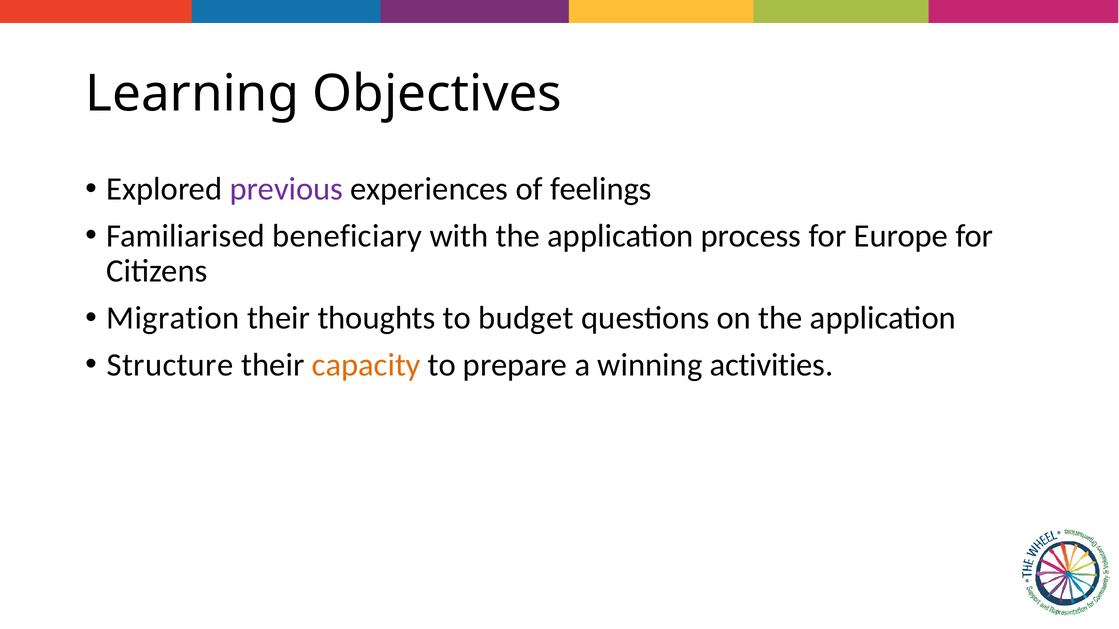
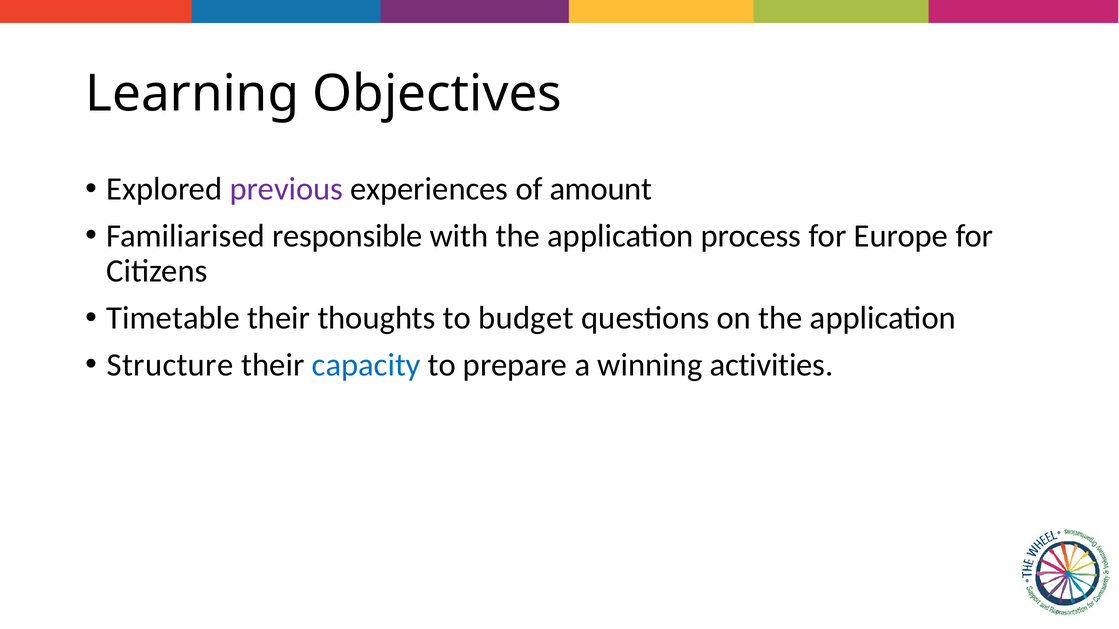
feelings: feelings -> amount (601, 189)
beneficiary: beneficiary -> responsible (347, 236)
Migration: Migration -> Timetable (173, 318)
capacity colour: orange -> blue (366, 365)
